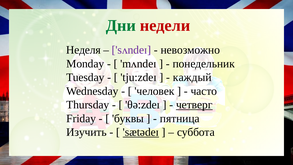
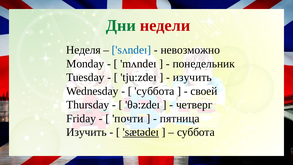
sʌndeɪ colour: purple -> blue (131, 50)
каждый: каждый -> изучить (192, 77)
человек: человек -> суббота (154, 91)
часто: часто -> своей (204, 91)
четверг underline: present -> none (194, 105)
буквы: буквы -> почти (128, 118)
